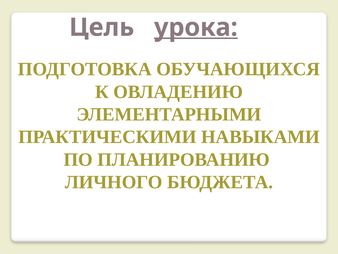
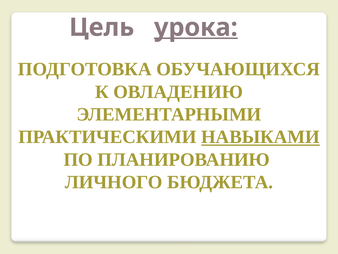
НАВЫКАМИ underline: none -> present (260, 137)
